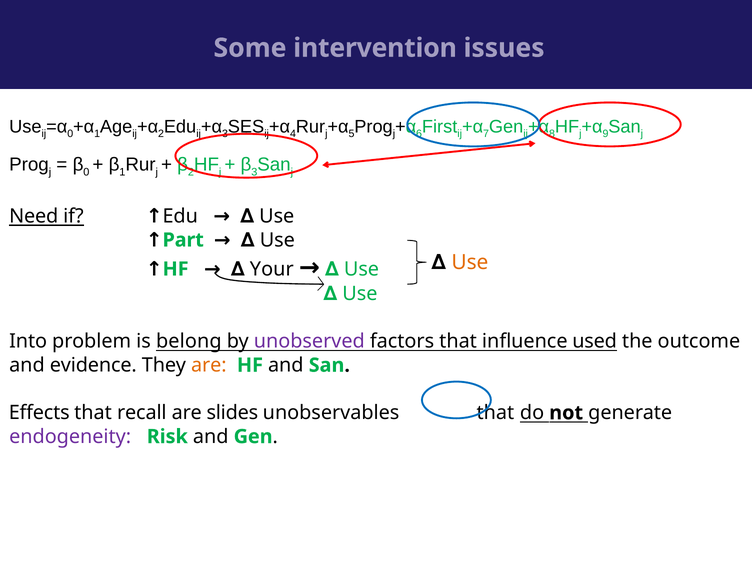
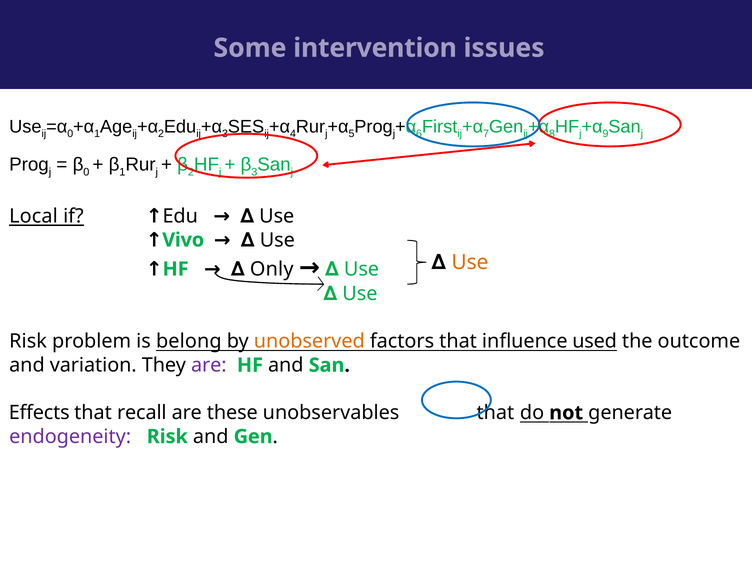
Need: Need -> Local (34, 216)
Part: Part -> Vivo (183, 240)
Your: Your -> Only (272, 269)
Into: Into -> Risk (28, 341)
unobserved colour: purple -> orange (309, 341)
evidence: evidence -> variation (93, 365)
are colour: orange -> purple (209, 365)
slides: slides -> these (232, 413)
